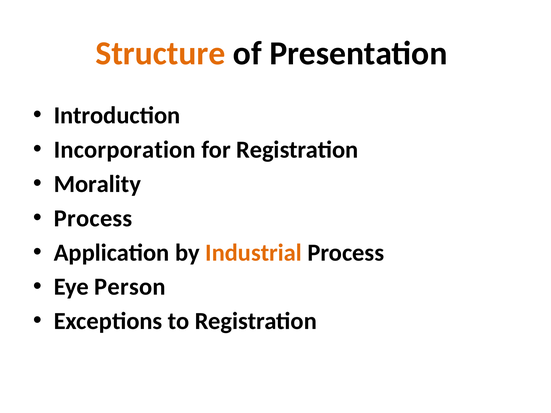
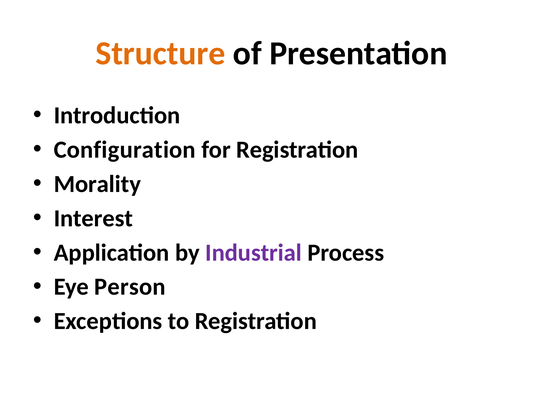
Incorporation: Incorporation -> Configuration (125, 150)
Process: Process -> Interest (93, 218)
Industrial colour: orange -> purple (254, 253)
